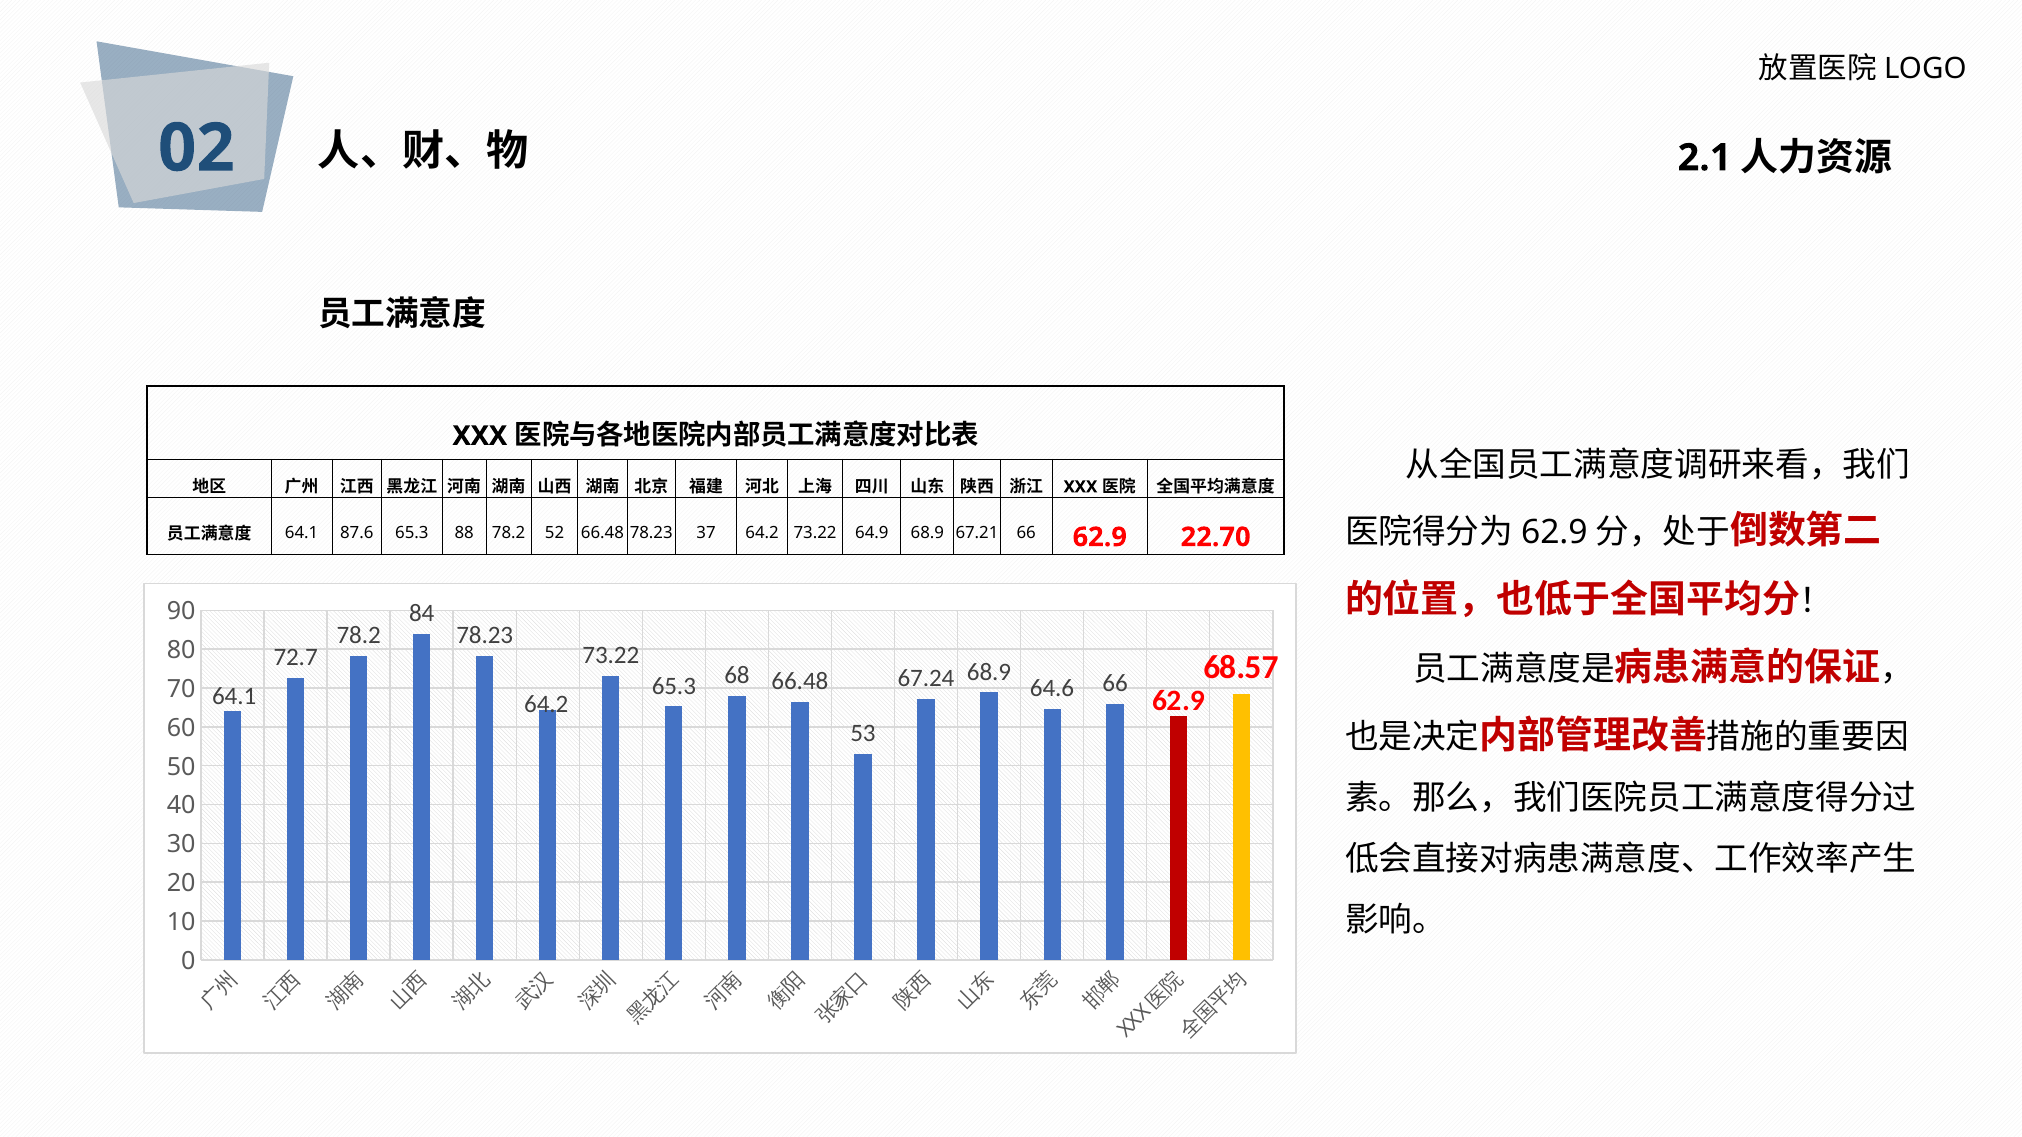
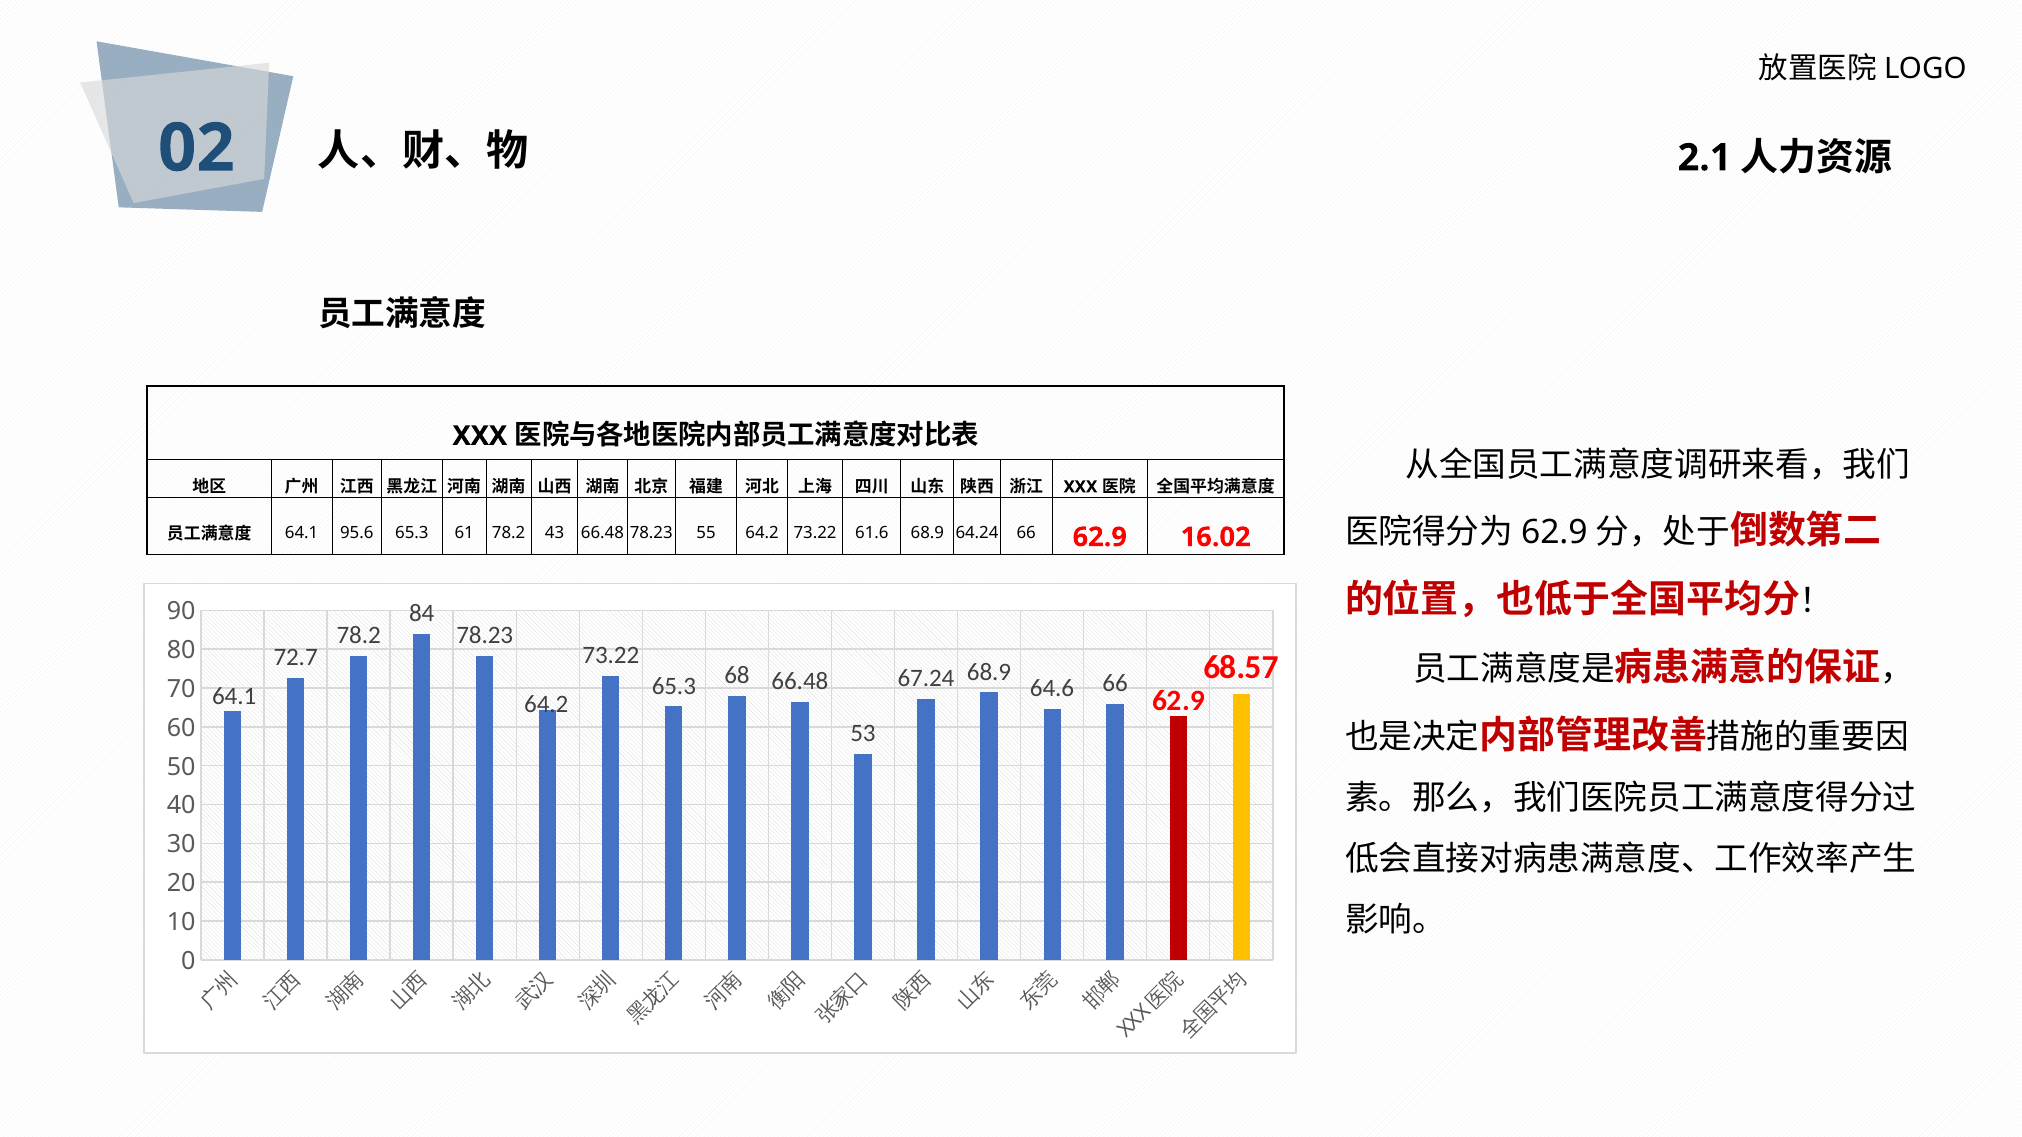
87.6: 87.6 -> 95.6 (357, 533)
88: 88 -> 61 (464, 533)
52: 52 -> 43 (555, 533)
37: 37 -> 55 (706, 533)
64.9: 64.9 -> 61.6 (872, 533)
67.21: 67.21 -> 64.24 (977, 533)
22.70: 22.70 -> 16.02 (1216, 537)
